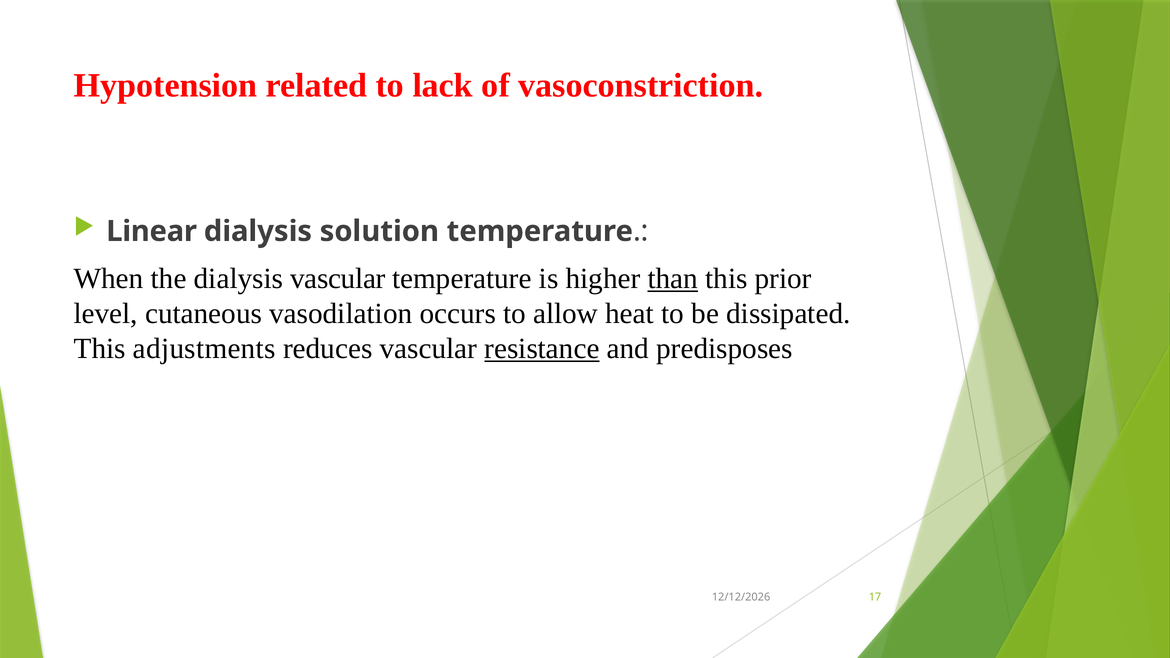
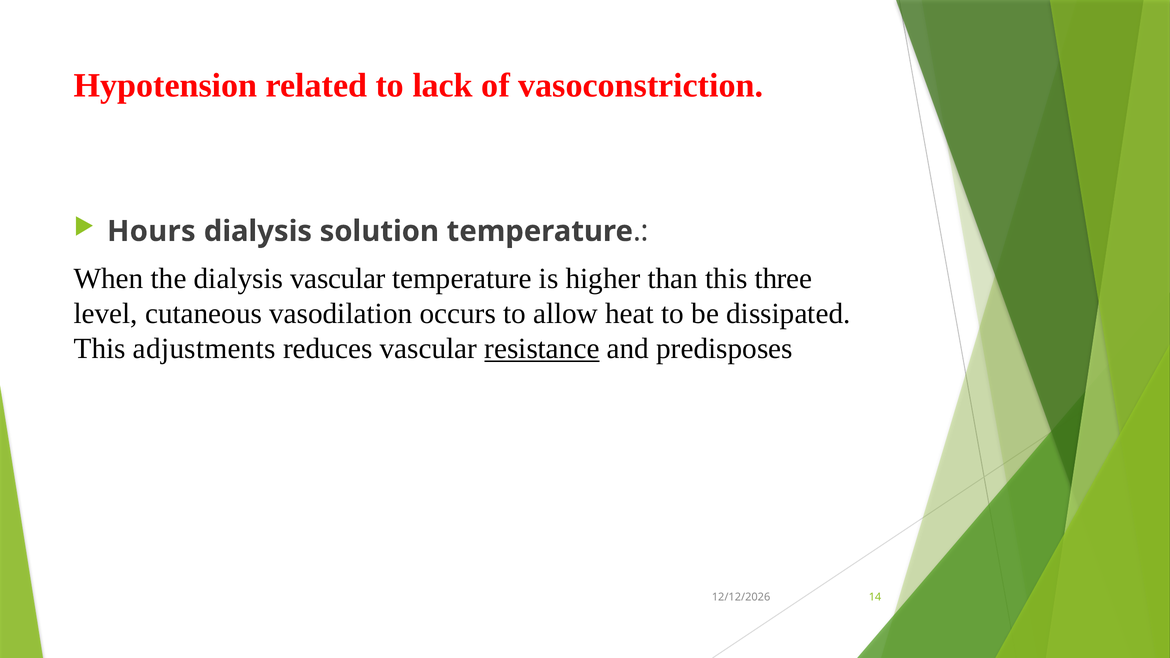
Linear: Linear -> Hours (151, 231)
than underline: present -> none (673, 279)
prior: prior -> three (783, 279)
17: 17 -> 14 (875, 597)
